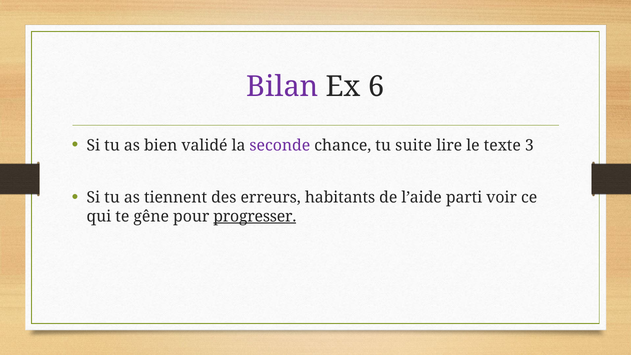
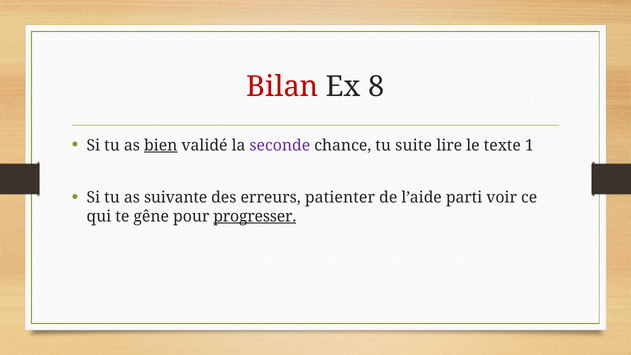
Bilan colour: purple -> red (282, 87)
6: 6 -> 8 (376, 87)
bien underline: none -> present (161, 145)
3: 3 -> 1 (529, 145)
tiennent: tiennent -> suivante (176, 197)
habitants: habitants -> patienter (340, 197)
